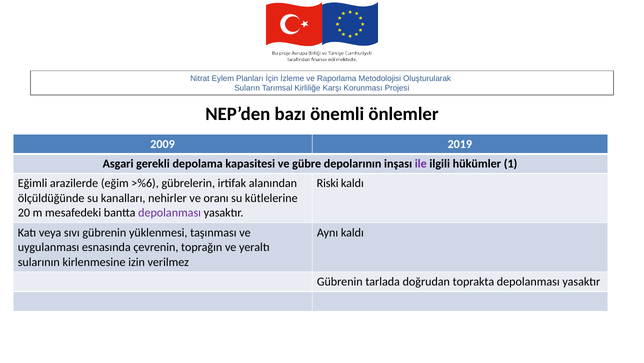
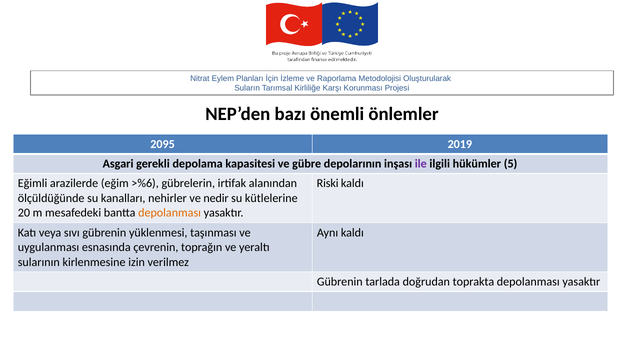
2009: 2009 -> 2095 (163, 144)
1: 1 -> 5 (511, 164)
oranı: oranı -> nedir (216, 198)
depolanması colour: purple -> orange (170, 213)
